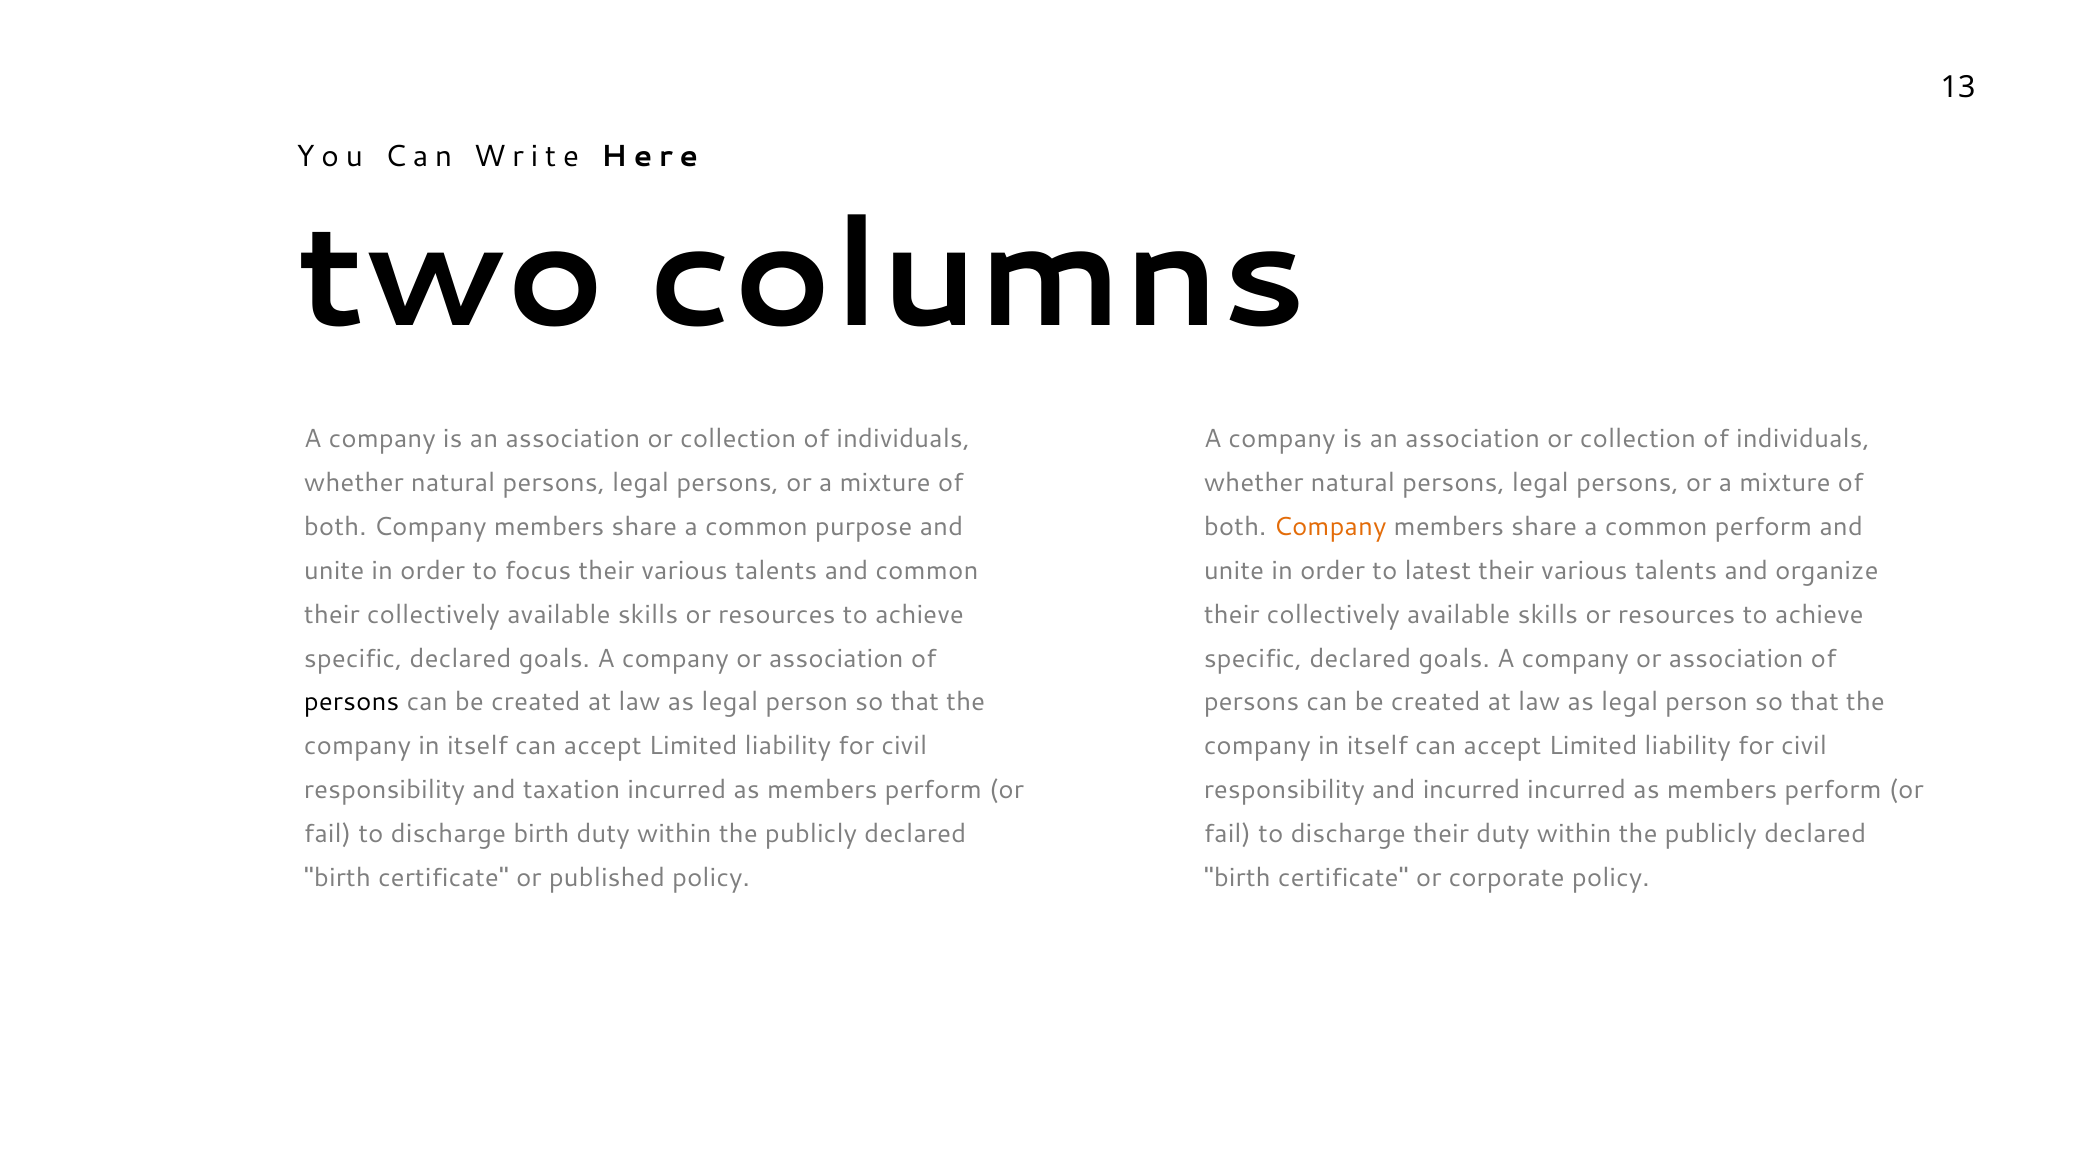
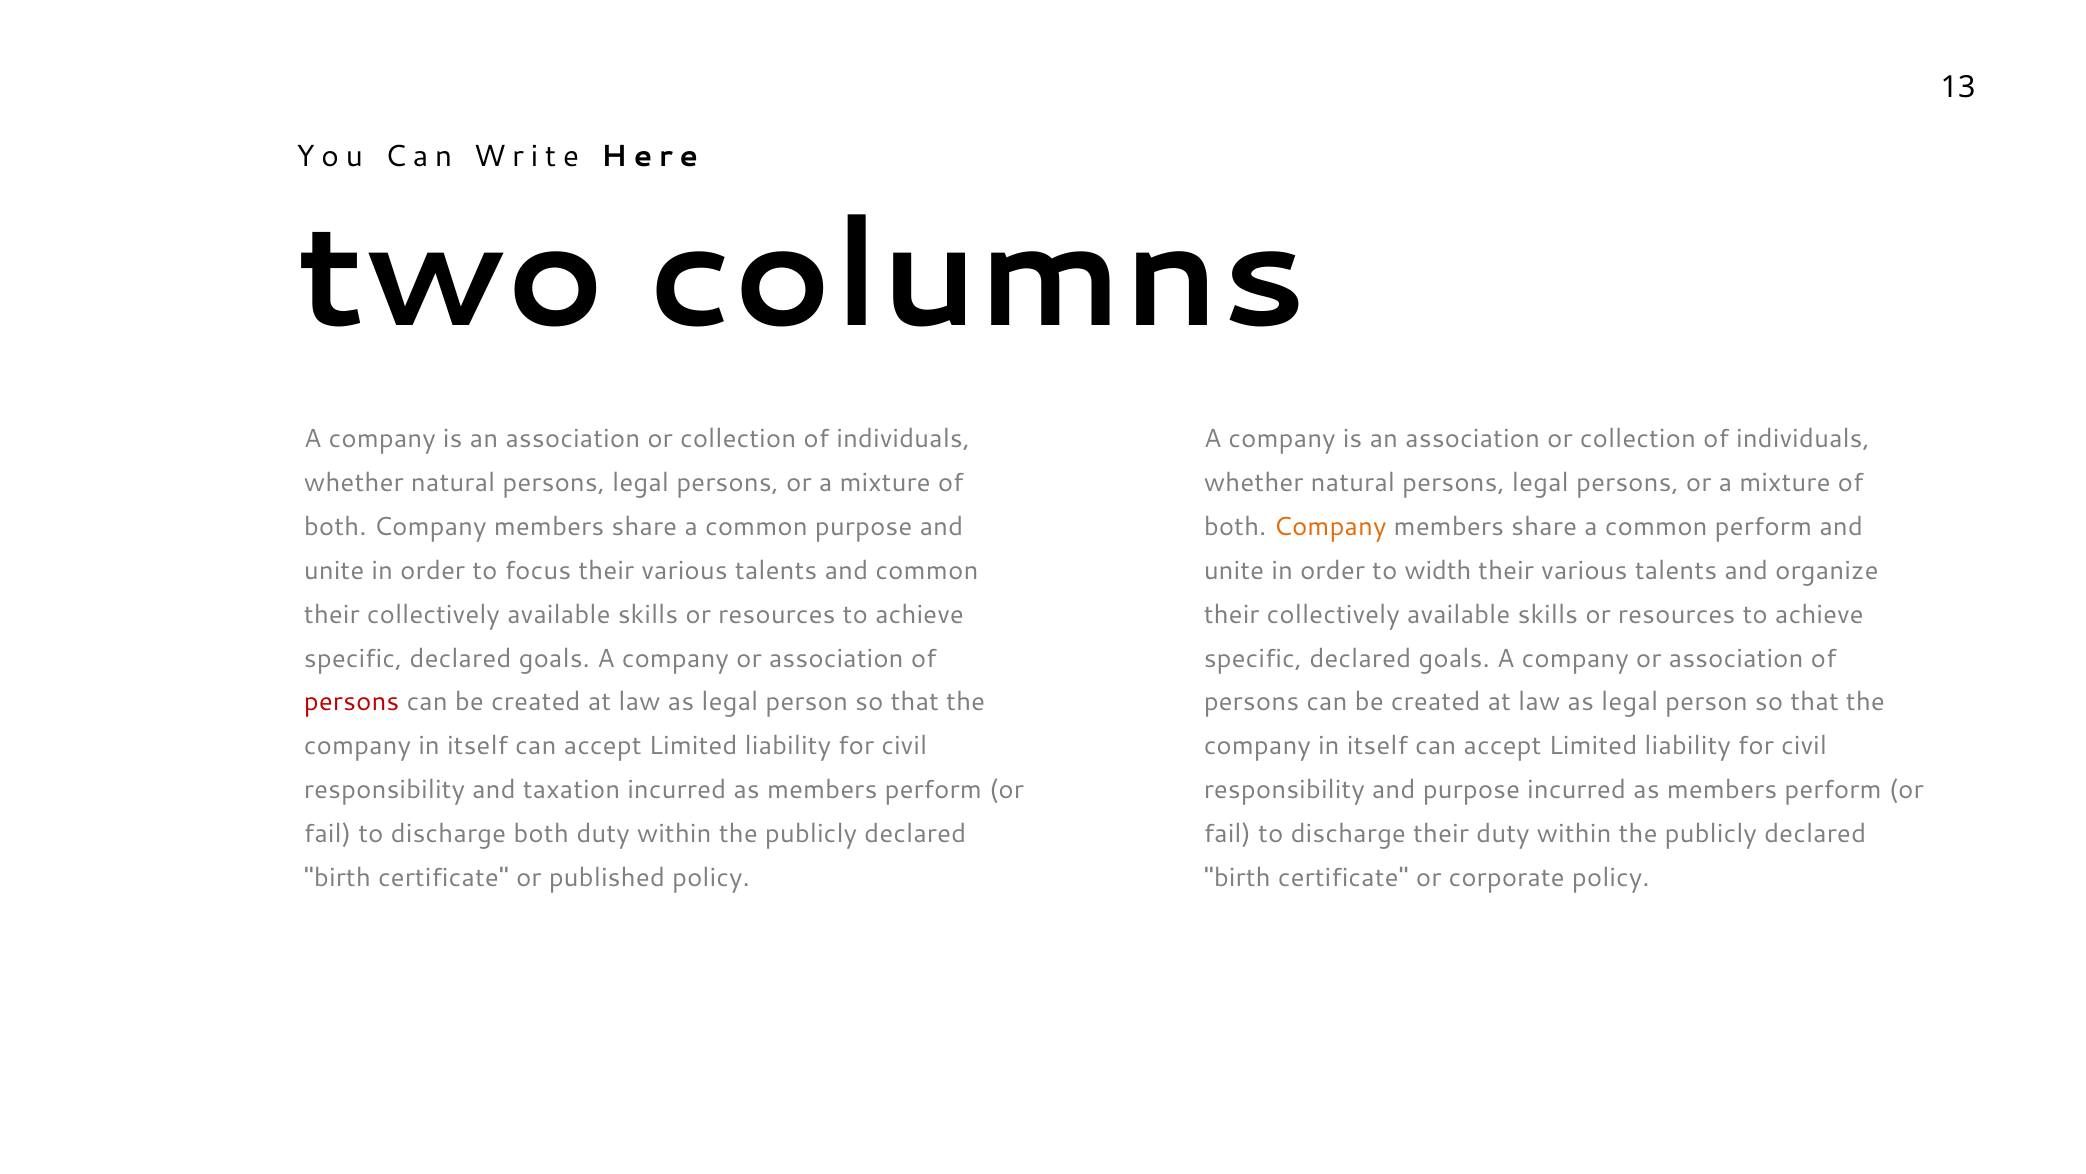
latest: latest -> width (1438, 571)
persons colour: black -> red (352, 702)
and incurred: incurred -> purpose (1471, 790)
discharge birth: birth -> both (541, 833)
